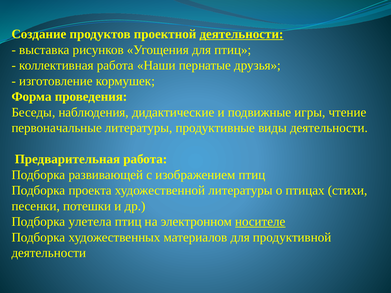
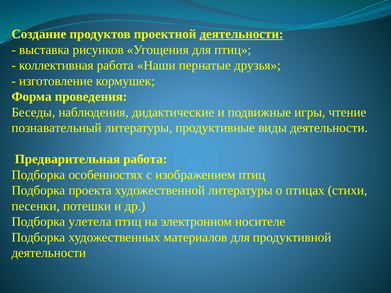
первоначальные: первоначальные -> познавательный (57, 128)
развивающей: развивающей -> особенностях (106, 175)
носителе underline: present -> none (260, 222)
